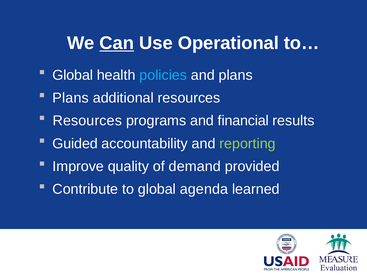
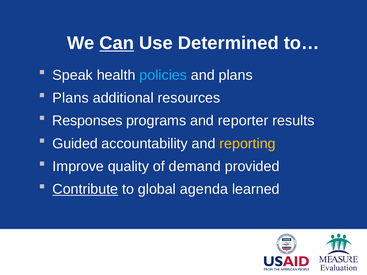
Operational: Operational -> Determined (228, 43)
Global: Global -> Speak (73, 75)
Resources: Resources -> Responses (87, 121)
financial: financial -> reporter (243, 121)
reporting colour: light green -> yellow (248, 144)
Contribute underline: none -> present (85, 189)
